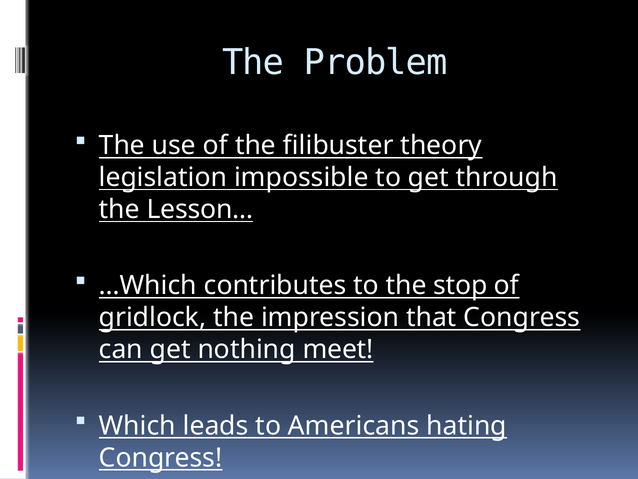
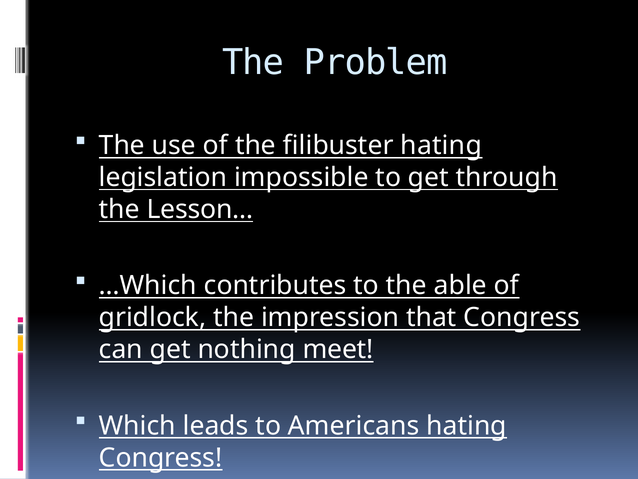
filibuster theory: theory -> hating (441, 145)
stop: stop -> able (460, 285)
